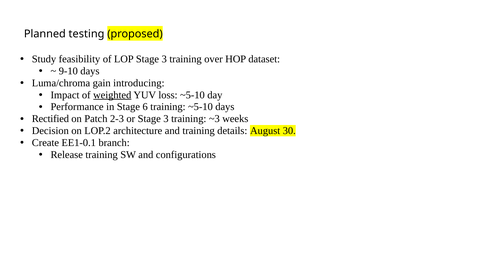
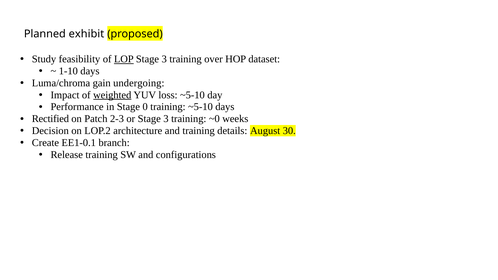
testing: testing -> exhibit (86, 34)
LOP underline: none -> present (124, 59)
9-10: 9-10 -> 1-10 (68, 71)
introducing: introducing -> undergoing (139, 83)
6: 6 -> 0 (145, 107)
~3: ~3 -> ~0 (214, 119)
